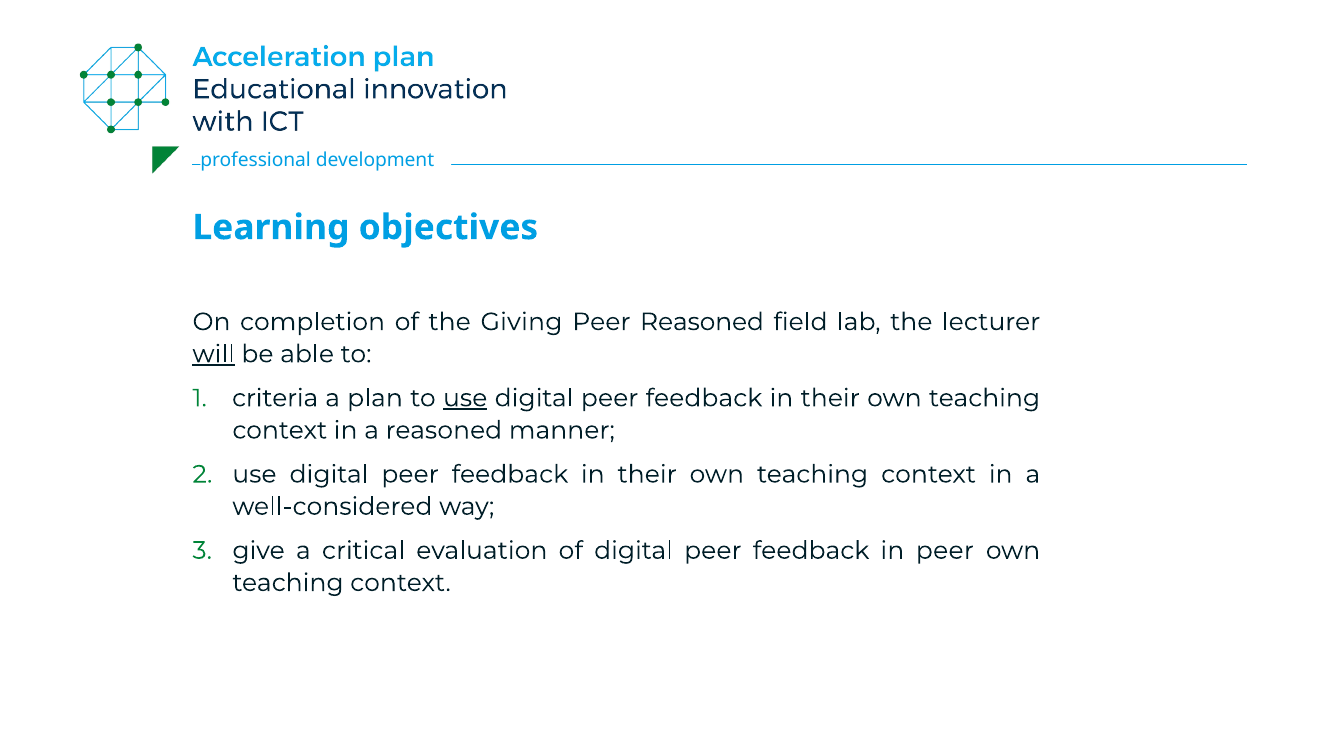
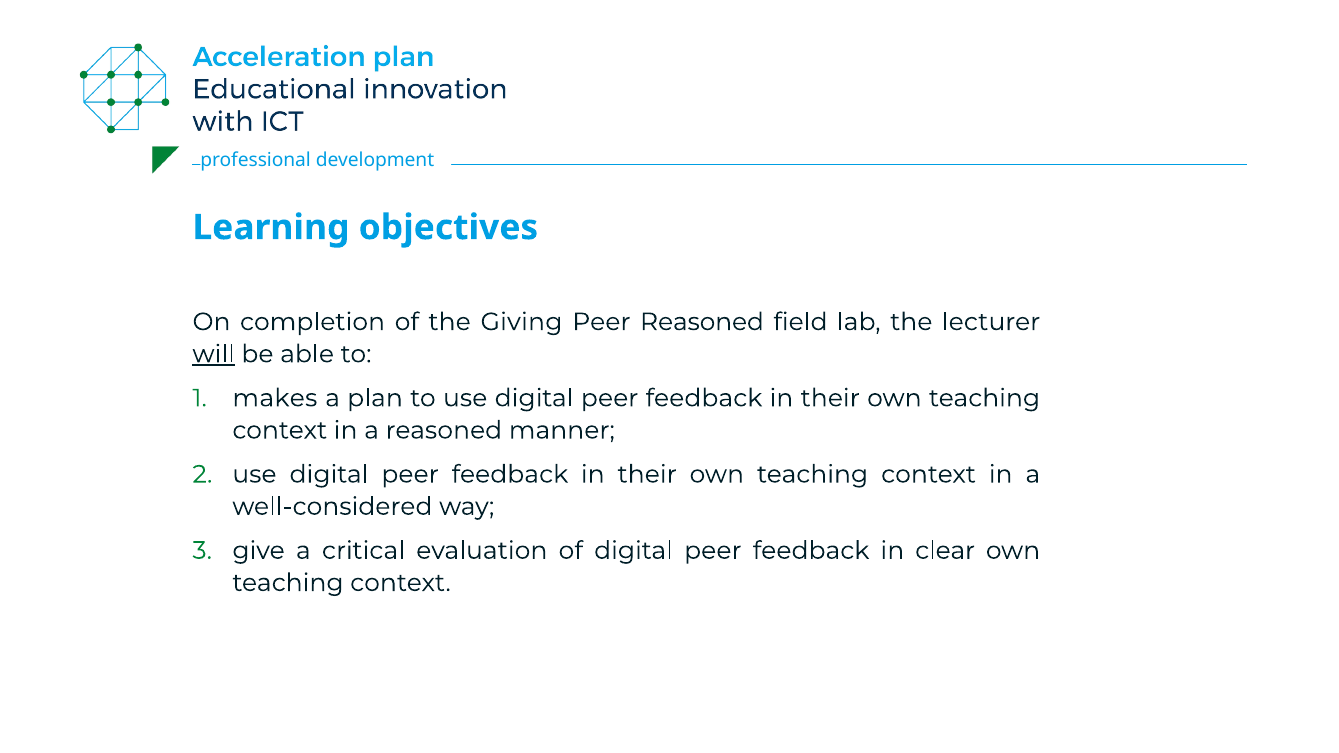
criteria: criteria -> makes (275, 398)
use underline: present -> none (465, 398)
in peer: peer -> clear (945, 551)
